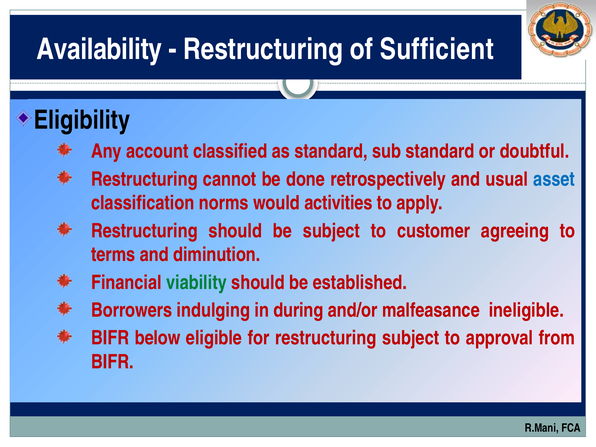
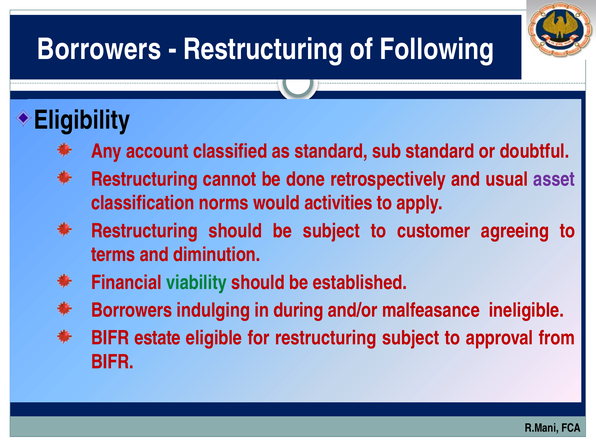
Availability: Availability -> Borrowers (99, 49)
Sufficient: Sufficient -> Following (437, 49)
asset colour: blue -> purple (554, 179)
below: below -> estate (158, 338)
